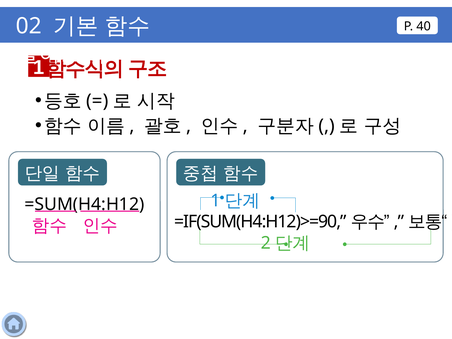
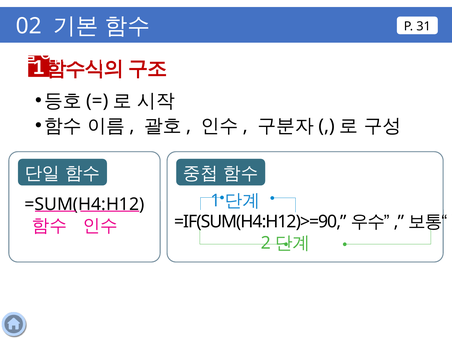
40: 40 -> 31 (424, 26)
